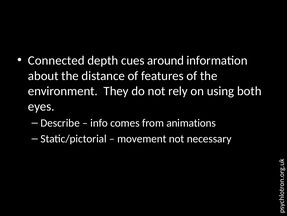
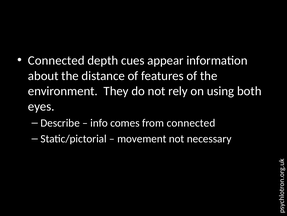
around: around -> appear (165, 60)
from animations: animations -> connected (191, 123)
